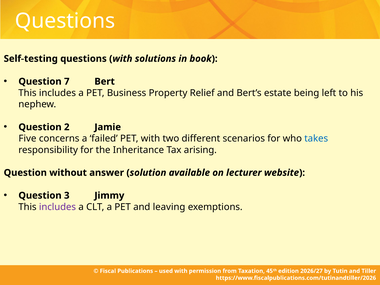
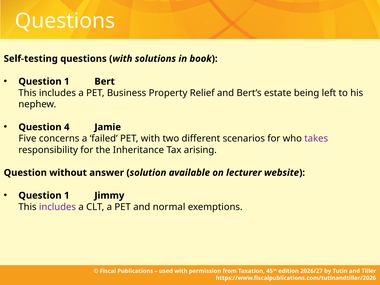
7: 7 -> 1 (67, 81)
2: 2 -> 4 (67, 127)
takes colour: blue -> purple (316, 138)
3: 3 -> 1 (67, 195)
leaving: leaving -> normal (169, 207)
